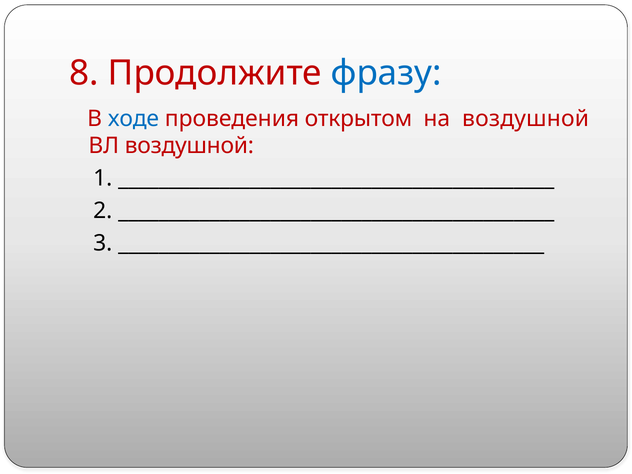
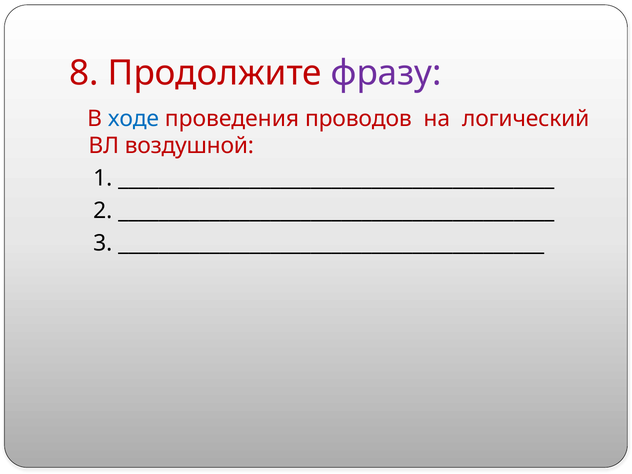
фразу colour: blue -> purple (386, 73)
открытом: открытом -> проводов (358, 118)
на воздушной: воздушной -> логический (526, 118)
